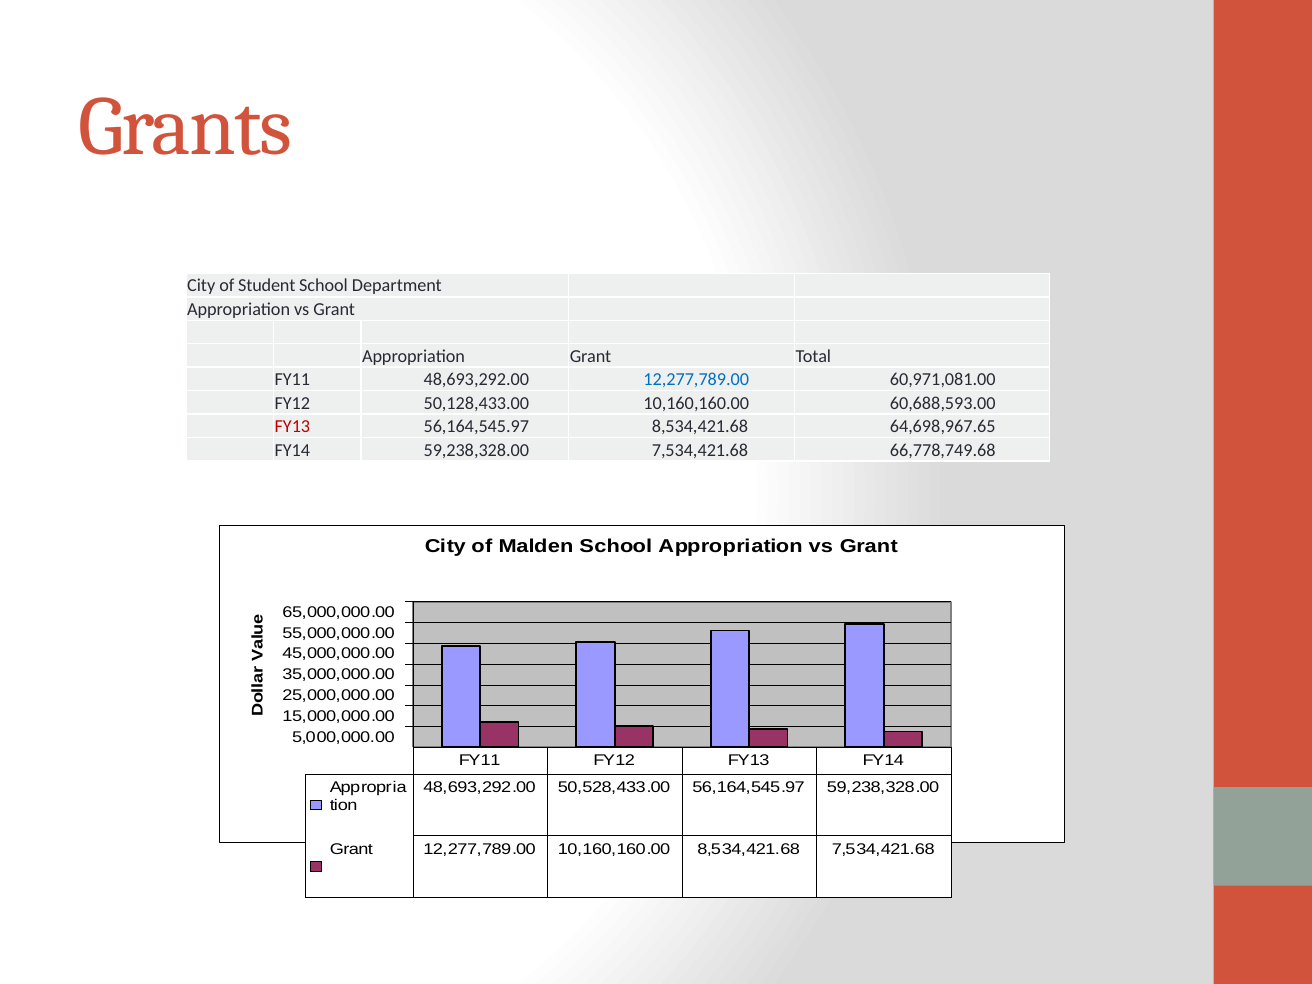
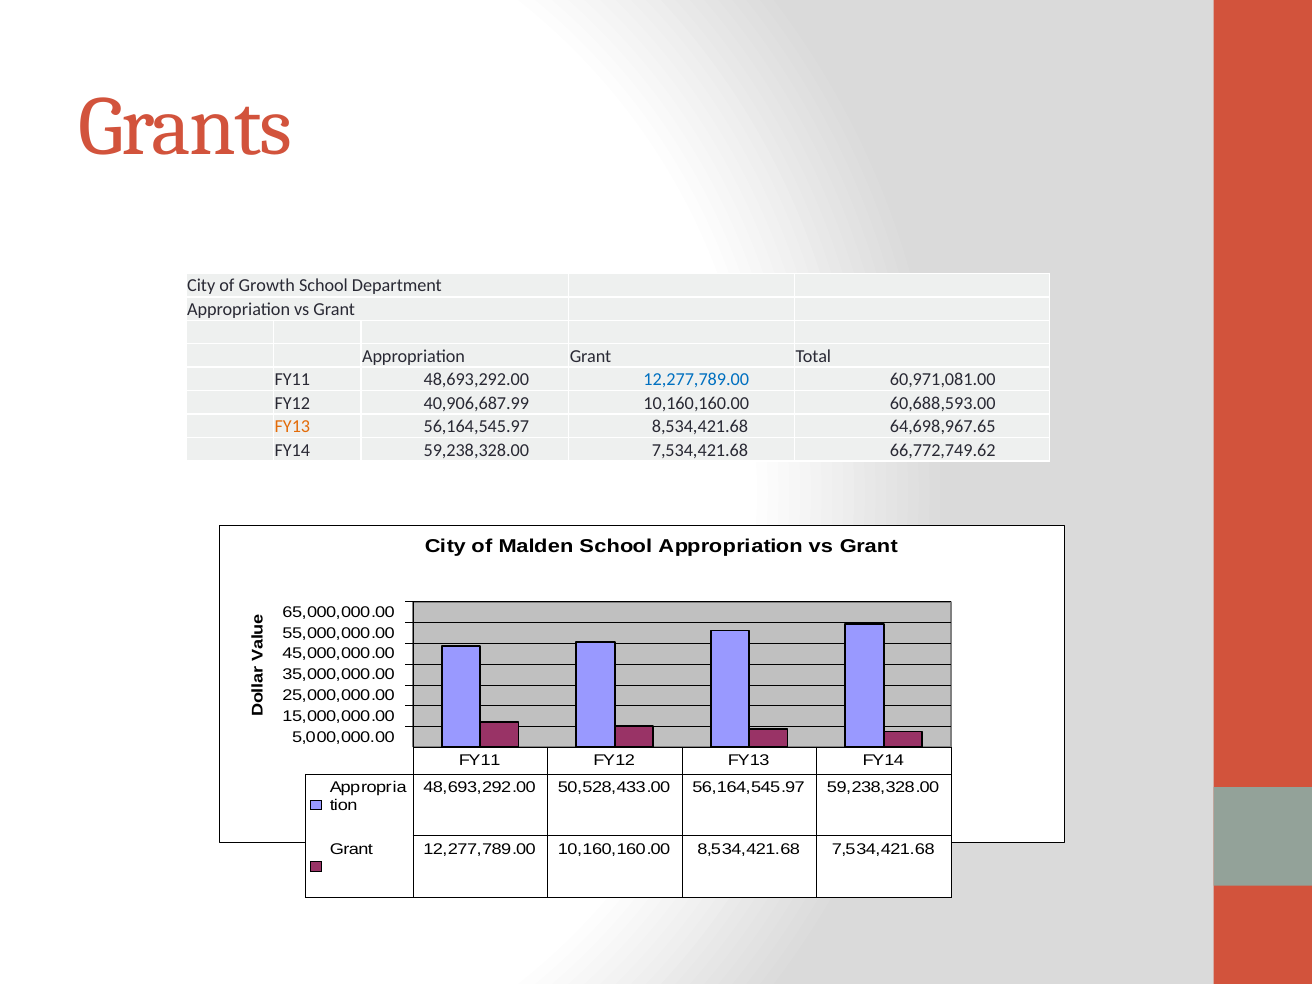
Student: Student -> Growth (267, 286)
50,128,433.00: 50,128,433.00 -> 40,906,687.99 (476, 403)
FY13 colour: red -> orange (292, 427)
66,778,749.68: 66,778,749.68 -> 66,772,749.62 (943, 450)
